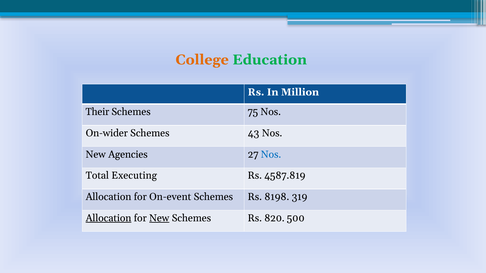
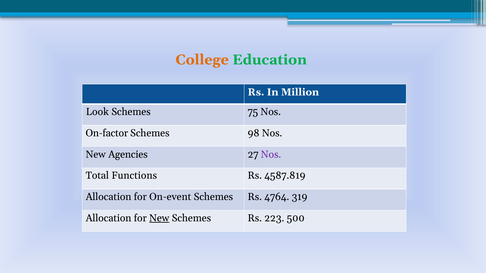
Their: Their -> Look (97, 112)
On-wider: On-wider -> On-factor (107, 133)
43: 43 -> 98 (254, 133)
Nos colour: blue -> purple (271, 155)
Executing: Executing -> Functions (134, 176)
8198: 8198 -> 4764 (277, 197)
Allocation underline: present -> none (109, 218)
820: 820 -> 223 (274, 218)
